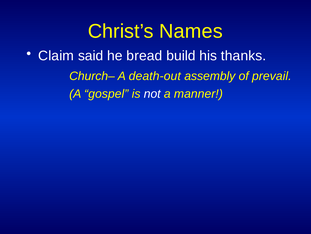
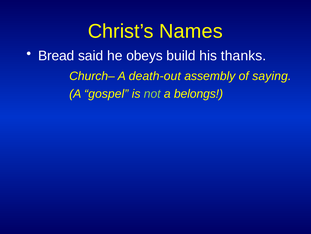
Claim: Claim -> Bread (56, 56)
bread: bread -> obeys (145, 56)
prevail: prevail -> saying (272, 76)
not colour: white -> light green (152, 94)
manner: manner -> belongs (199, 94)
